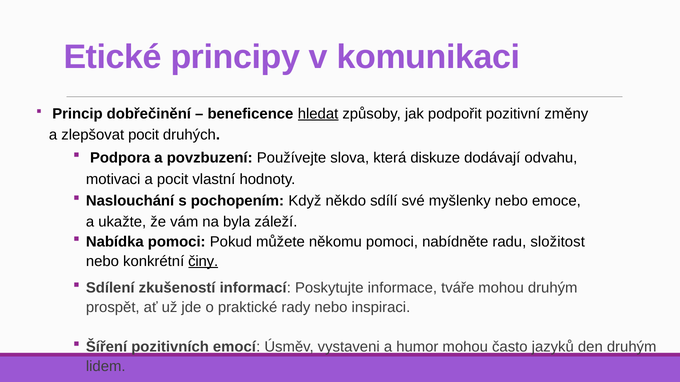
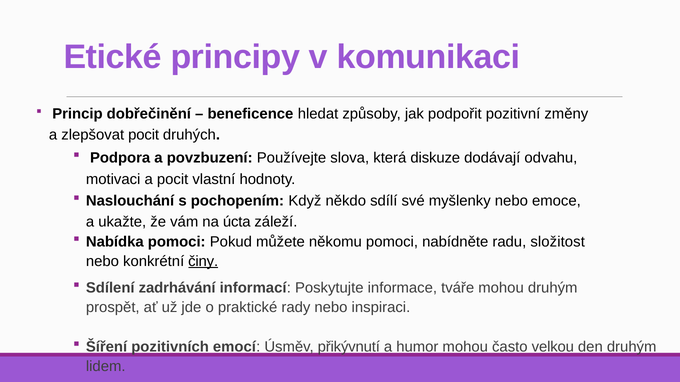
hledat underline: present -> none (318, 114)
byla: byla -> úcta (237, 222)
zkušeností: zkušeností -> zadrhávání (177, 288)
vystaveni: vystaveni -> přikývnutí (349, 347)
jazyků: jazyků -> velkou (553, 347)
